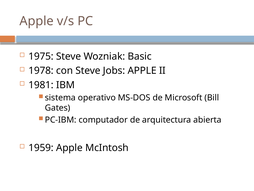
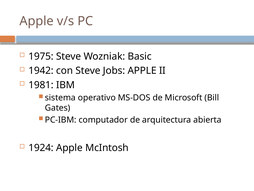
1978: 1978 -> 1942 (41, 71)
1959: 1959 -> 1924 (41, 147)
